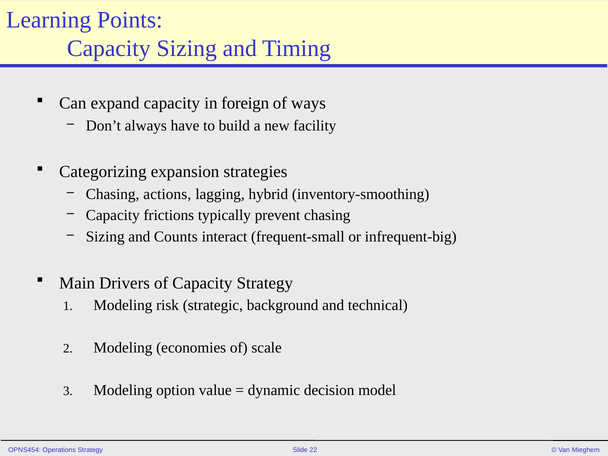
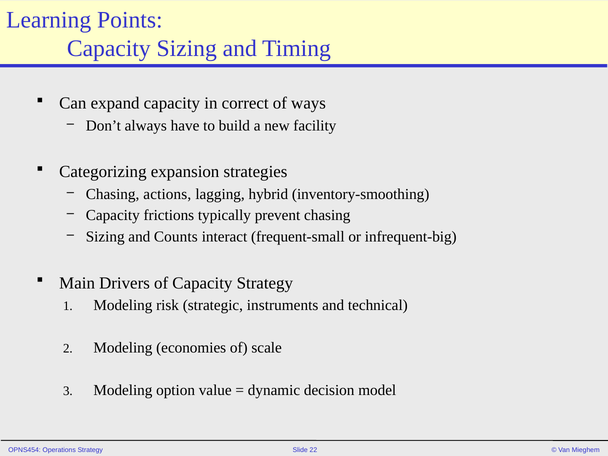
foreign: foreign -> correct (245, 103)
background: background -> instruments (283, 305)
